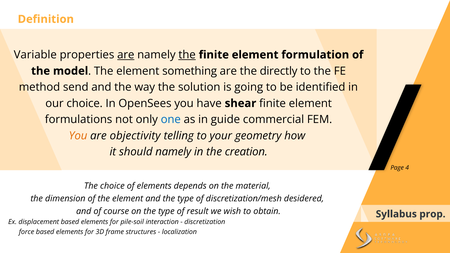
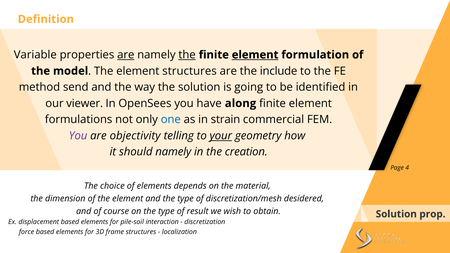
element underline: none -> present (255, 55)
element something: something -> structures (190, 71)
directly: directly -> include (279, 71)
our choice: choice -> viewer (85, 103)
shear: shear -> along (240, 103)
guide: guide -> strain (225, 120)
You colour: orange -> purple (78, 136)
your underline: none -> present (221, 136)
Syllabus: Syllabus -> Solution (396, 214)
